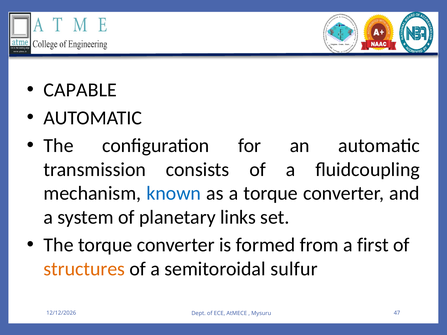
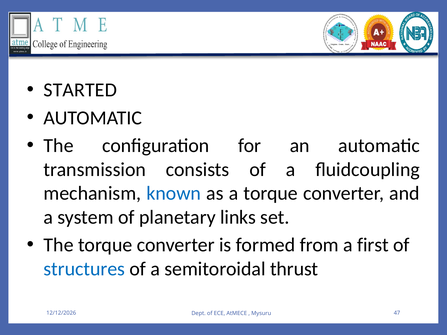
CAPABLE: CAPABLE -> STARTED (80, 90)
structures colour: orange -> blue (84, 269)
sulfur: sulfur -> thrust (294, 269)
